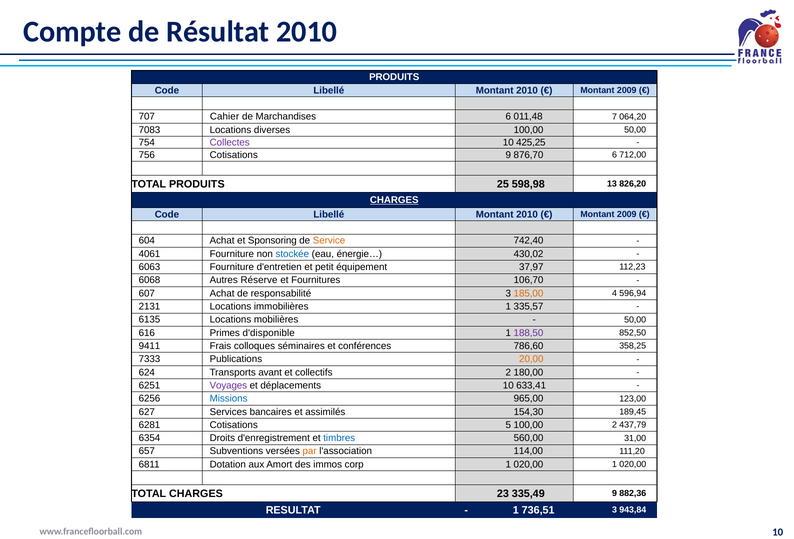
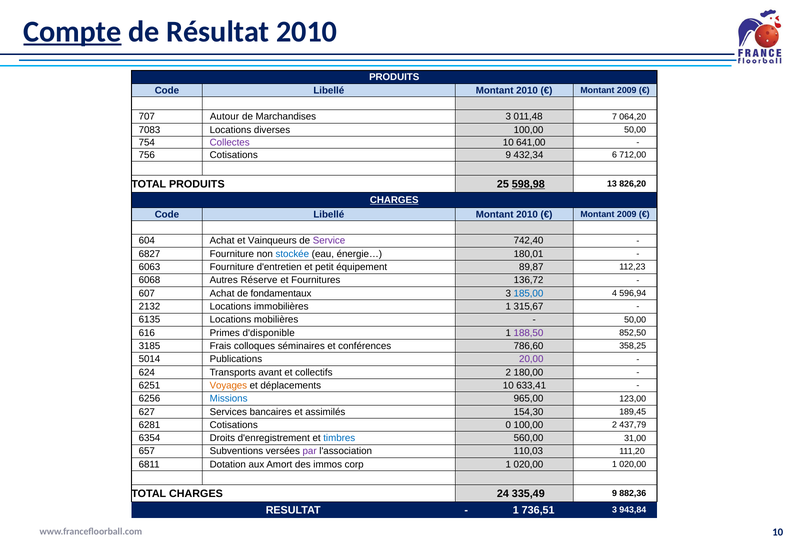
Compte underline: none -> present (72, 32)
Cahier: Cahier -> Autour (225, 117)
Marchandises 6: 6 -> 3 (508, 117)
425,25: 425,25 -> 641,00 (531, 142)
876,70: 876,70 -> 432,34 (528, 155)
598,98 underline: none -> present (528, 184)
Sponsoring: Sponsoring -> Vainqueurs (272, 241)
Service colour: orange -> purple (329, 241)
4061: 4061 -> 6827 (149, 254)
430,02: 430,02 -> 180,01 (529, 254)
37,97: 37,97 -> 89,87 (531, 267)
106,70: 106,70 -> 136,72 (529, 281)
responsabilité: responsabilité -> fondamentaux (281, 294)
185,00 colour: orange -> blue (528, 294)
2131: 2131 -> 2132 (149, 307)
335,57: 335,57 -> 315,67 (528, 307)
9411: 9411 -> 3185 (149, 346)
7333: 7333 -> 5014 (149, 360)
20,00 colour: orange -> purple (531, 360)
Voyages colour: purple -> orange (228, 386)
5: 5 -> 0 (508, 425)
par colour: orange -> purple (310, 452)
114,00: 114,00 -> 110,03 (528, 452)
23: 23 -> 24 (503, 494)
